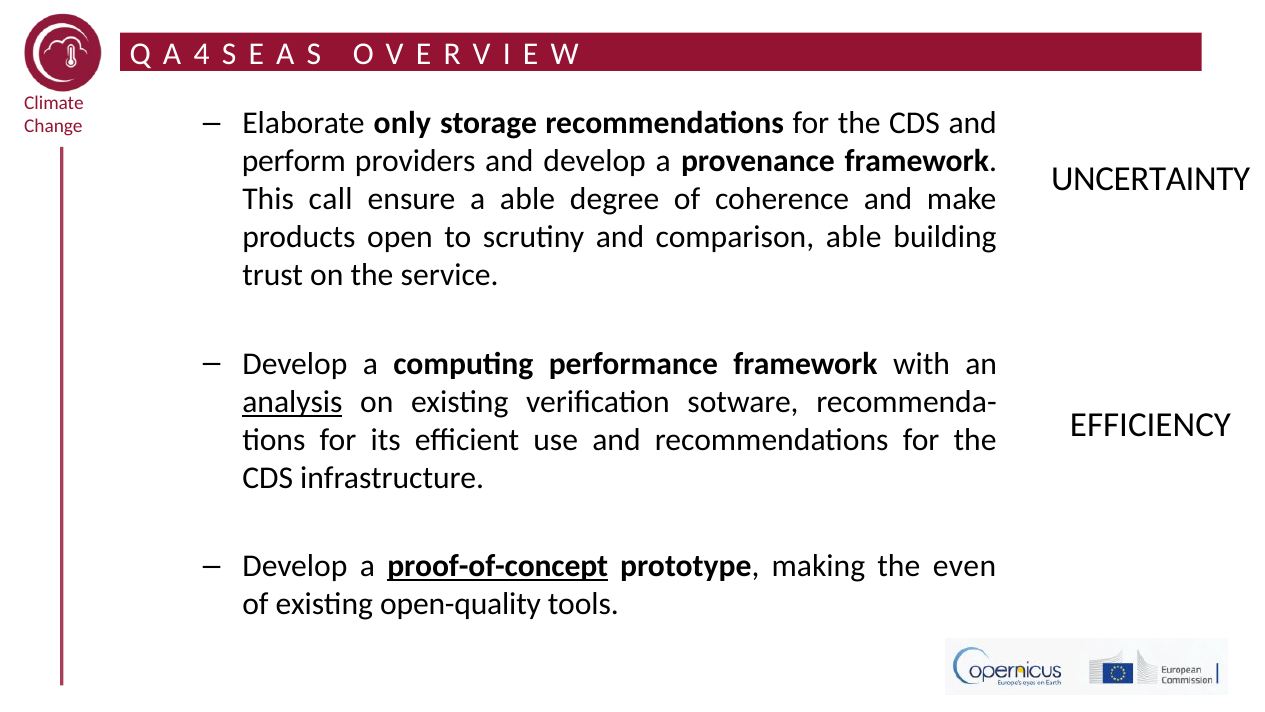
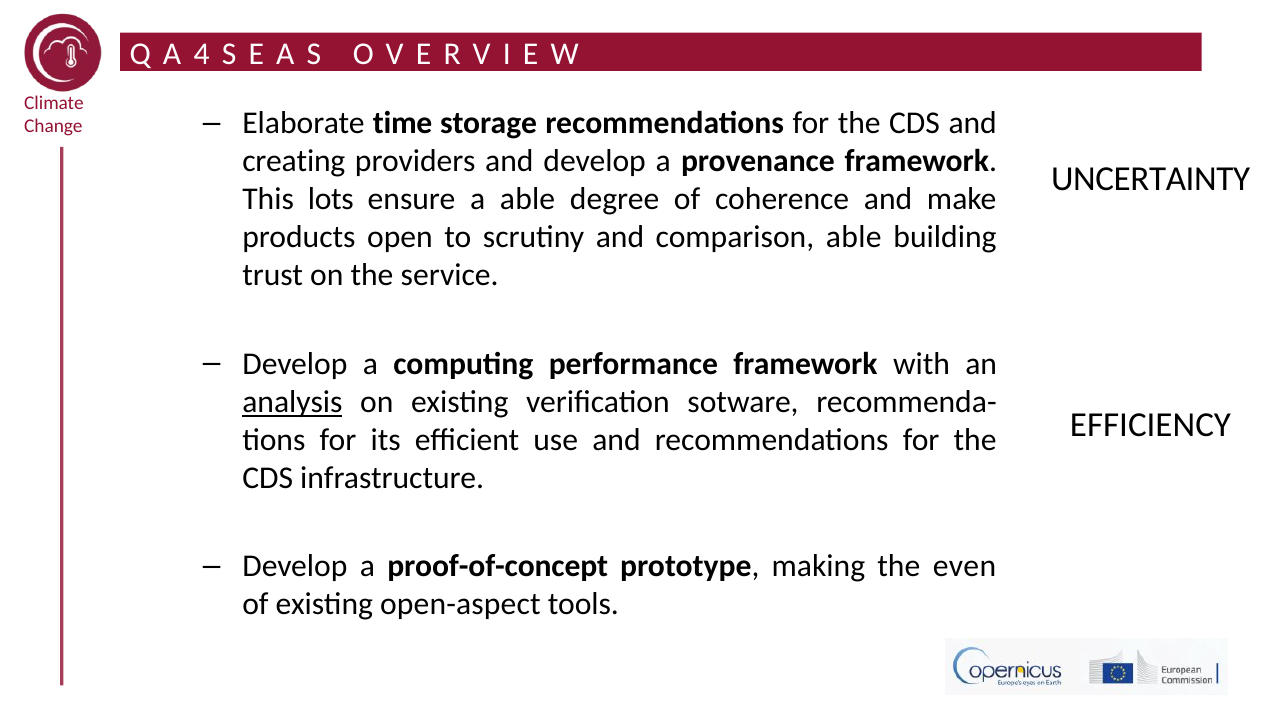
only: only -> time (403, 123)
perform: perform -> creating (294, 161)
call: call -> lots (331, 199)
proof-of-concept underline: present -> none (498, 566)
open-quality: open-quality -> open-aspect (460, 604)
